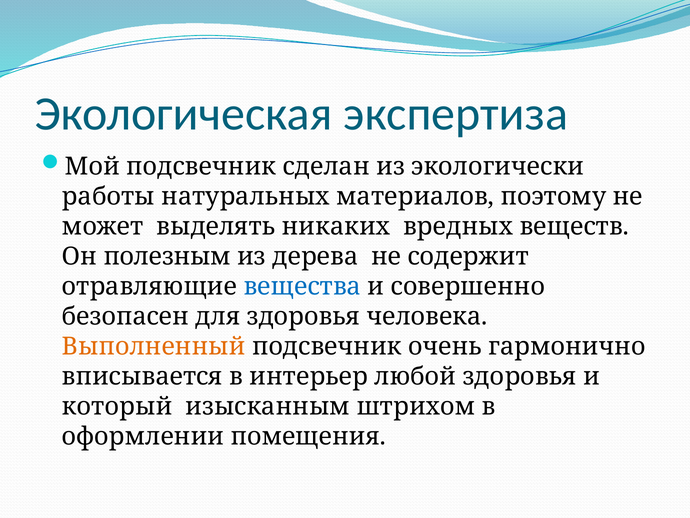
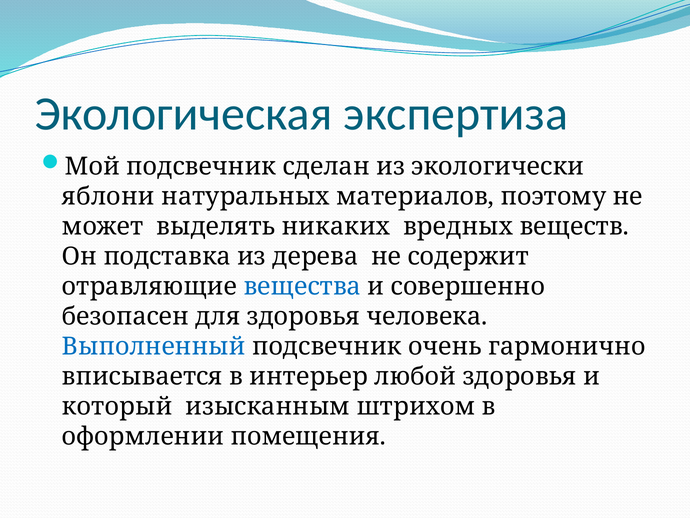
работы: работы -> яблони (108, 196)
полезным: полезным -> подставка (167, 256)
Выполненный colour: orange -> blue (154, 346)
